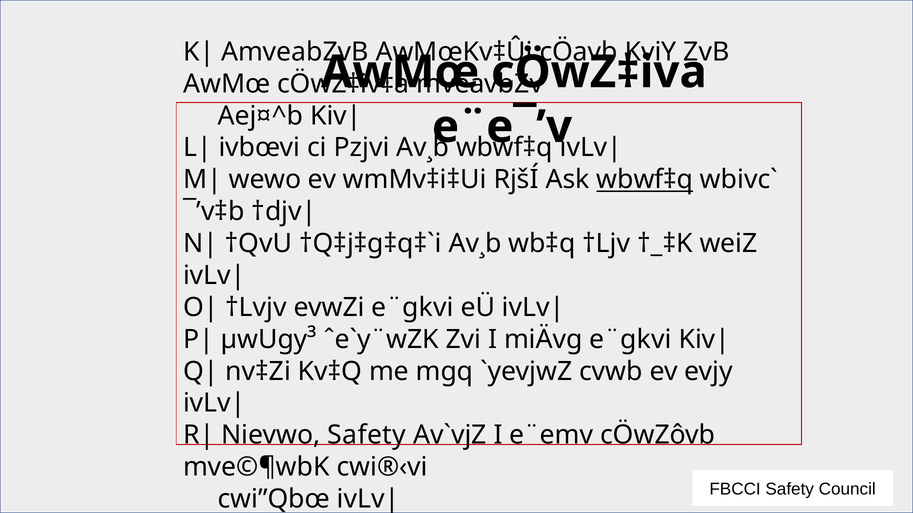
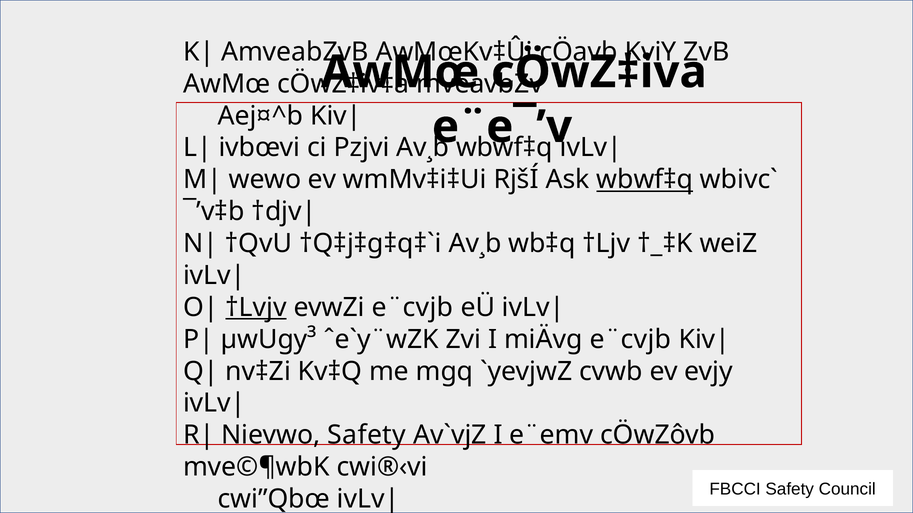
†Lvjv underline: none -> present (256, 308)
evwZi e¨gkvi: e¨gkvi -> e¨cvjb (412, 308)
miÄvg e¨gkvi: e¨gkvi -> e¨cvjb (630, 340)
